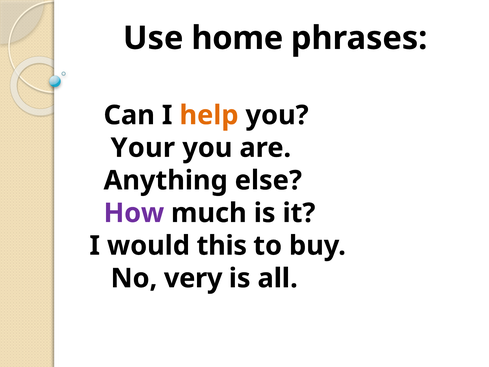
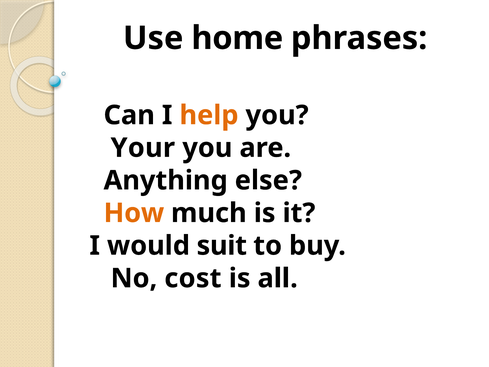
How colour: purple -> orange (134, 213)
this: this -> suit (222, 246)
very: very -> cost (193, 278)
